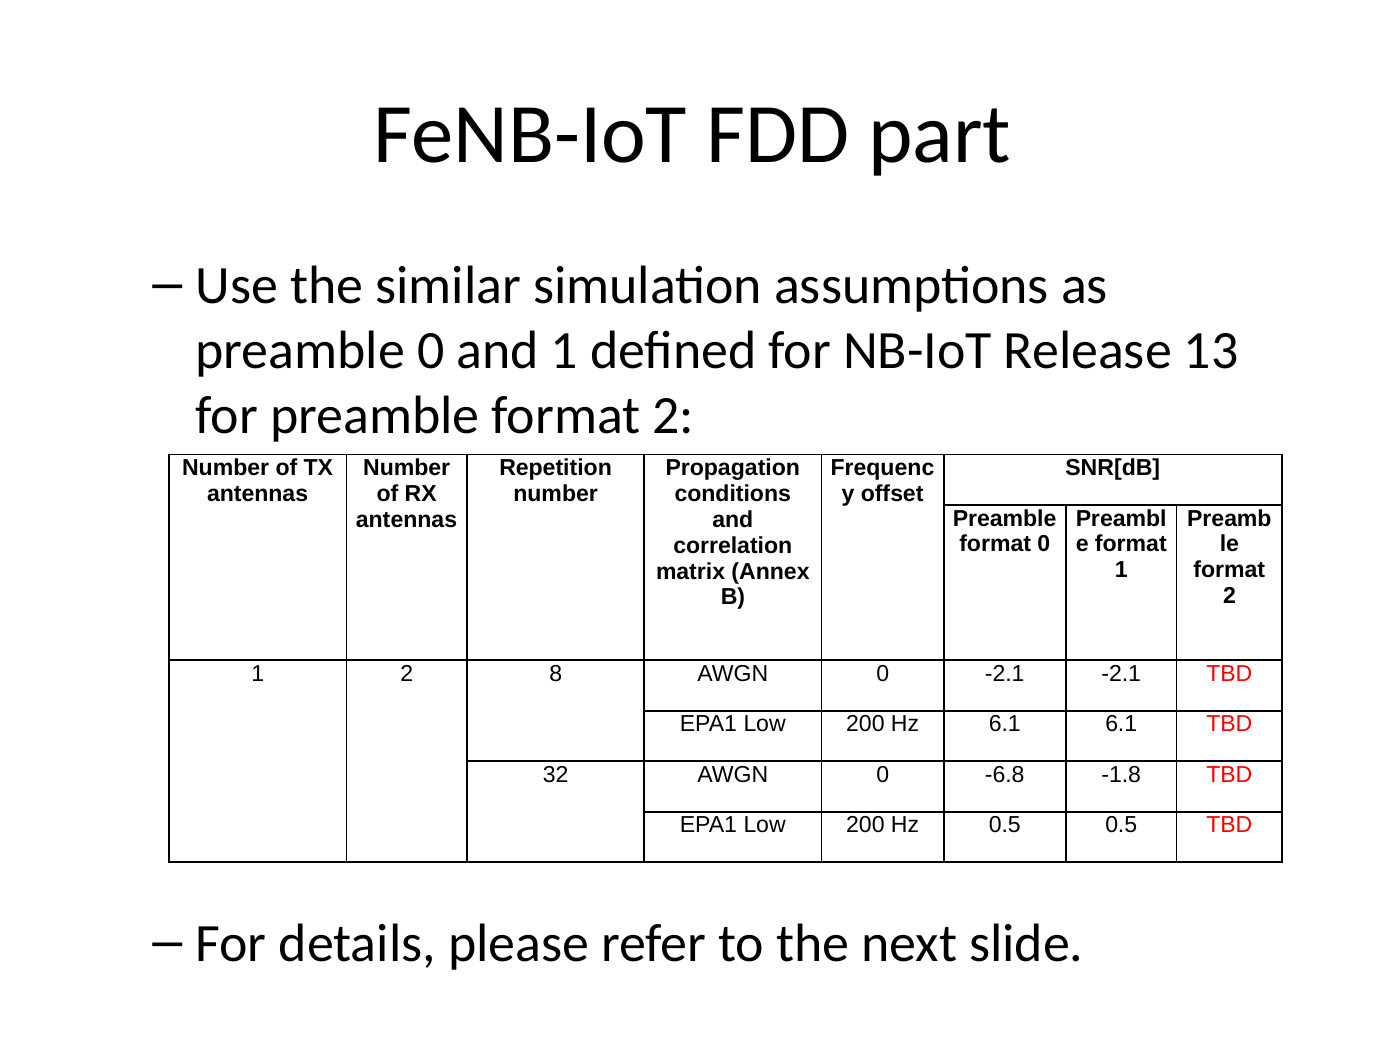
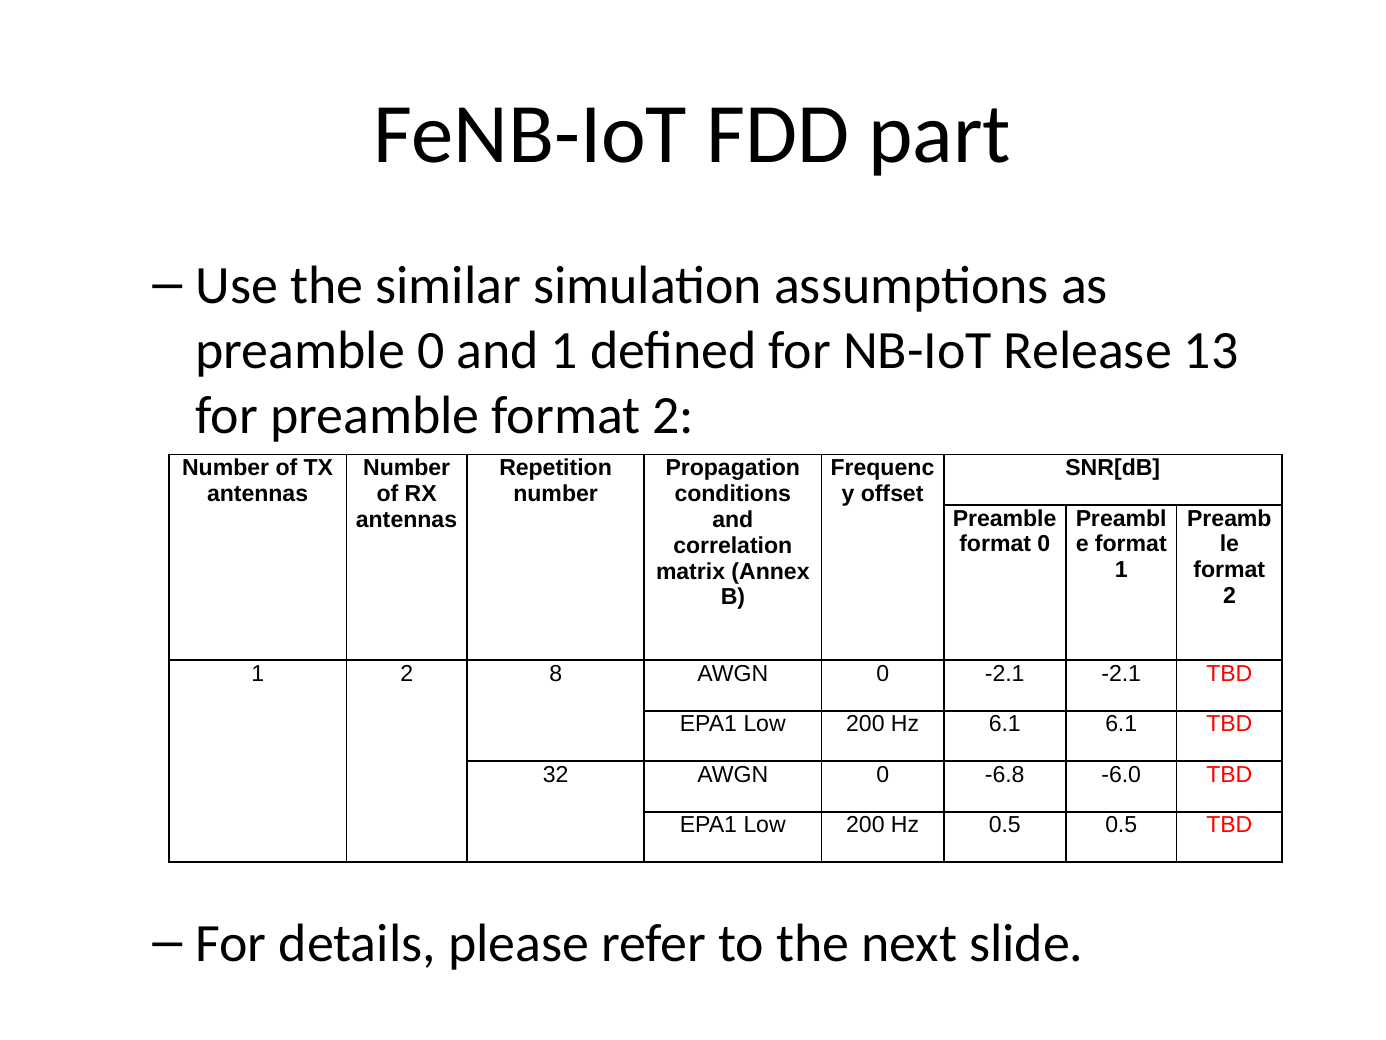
-1.8: -1.8 -> -6.0 (1121, 774)
